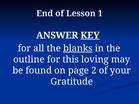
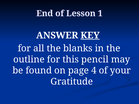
blanks underline: present -> none (78, 48)
loving: loving -> pencil (95, 60)
2: 2 -> 4 (94, 71)
